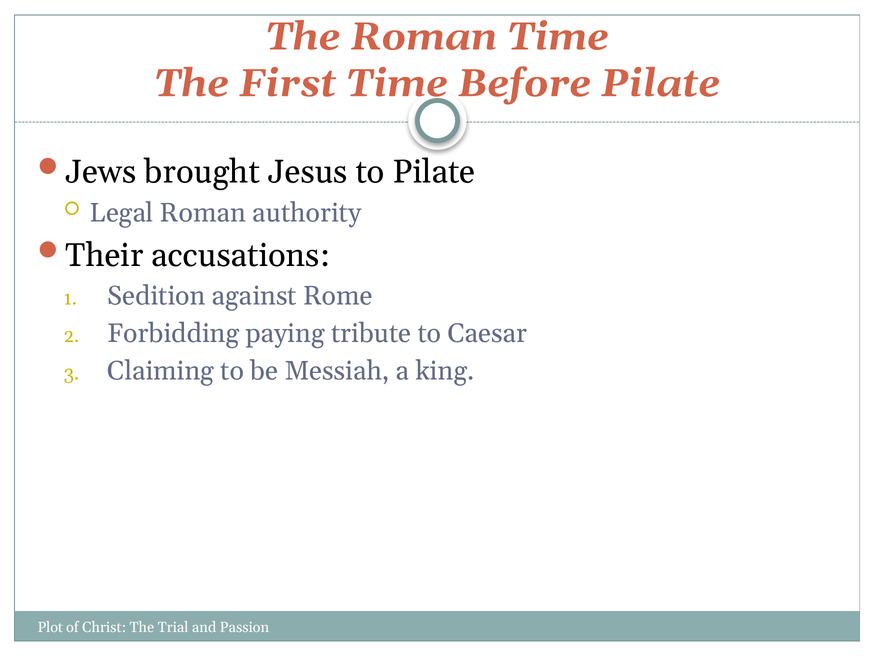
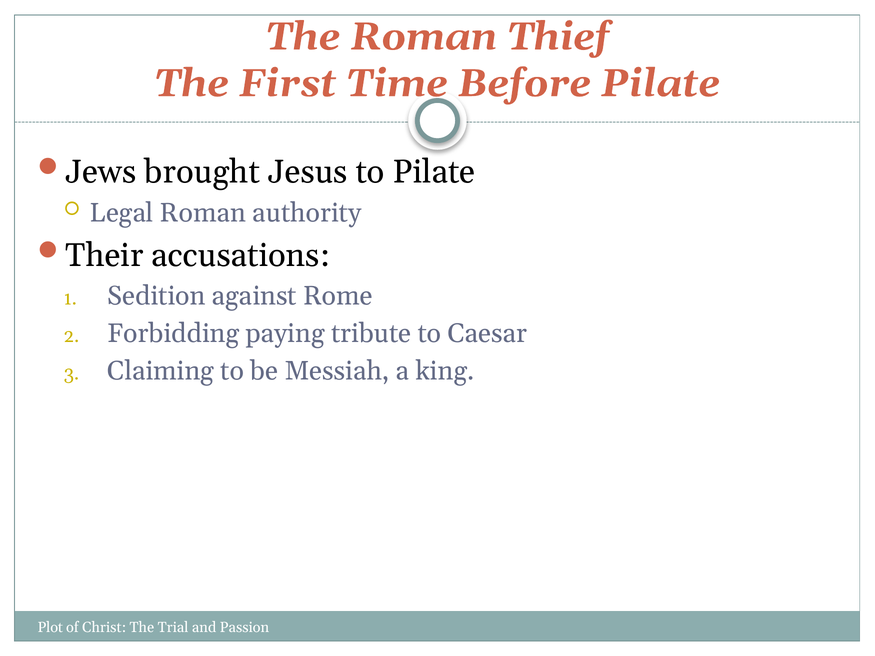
Roman Time: Time -> Thief (558, 37)
